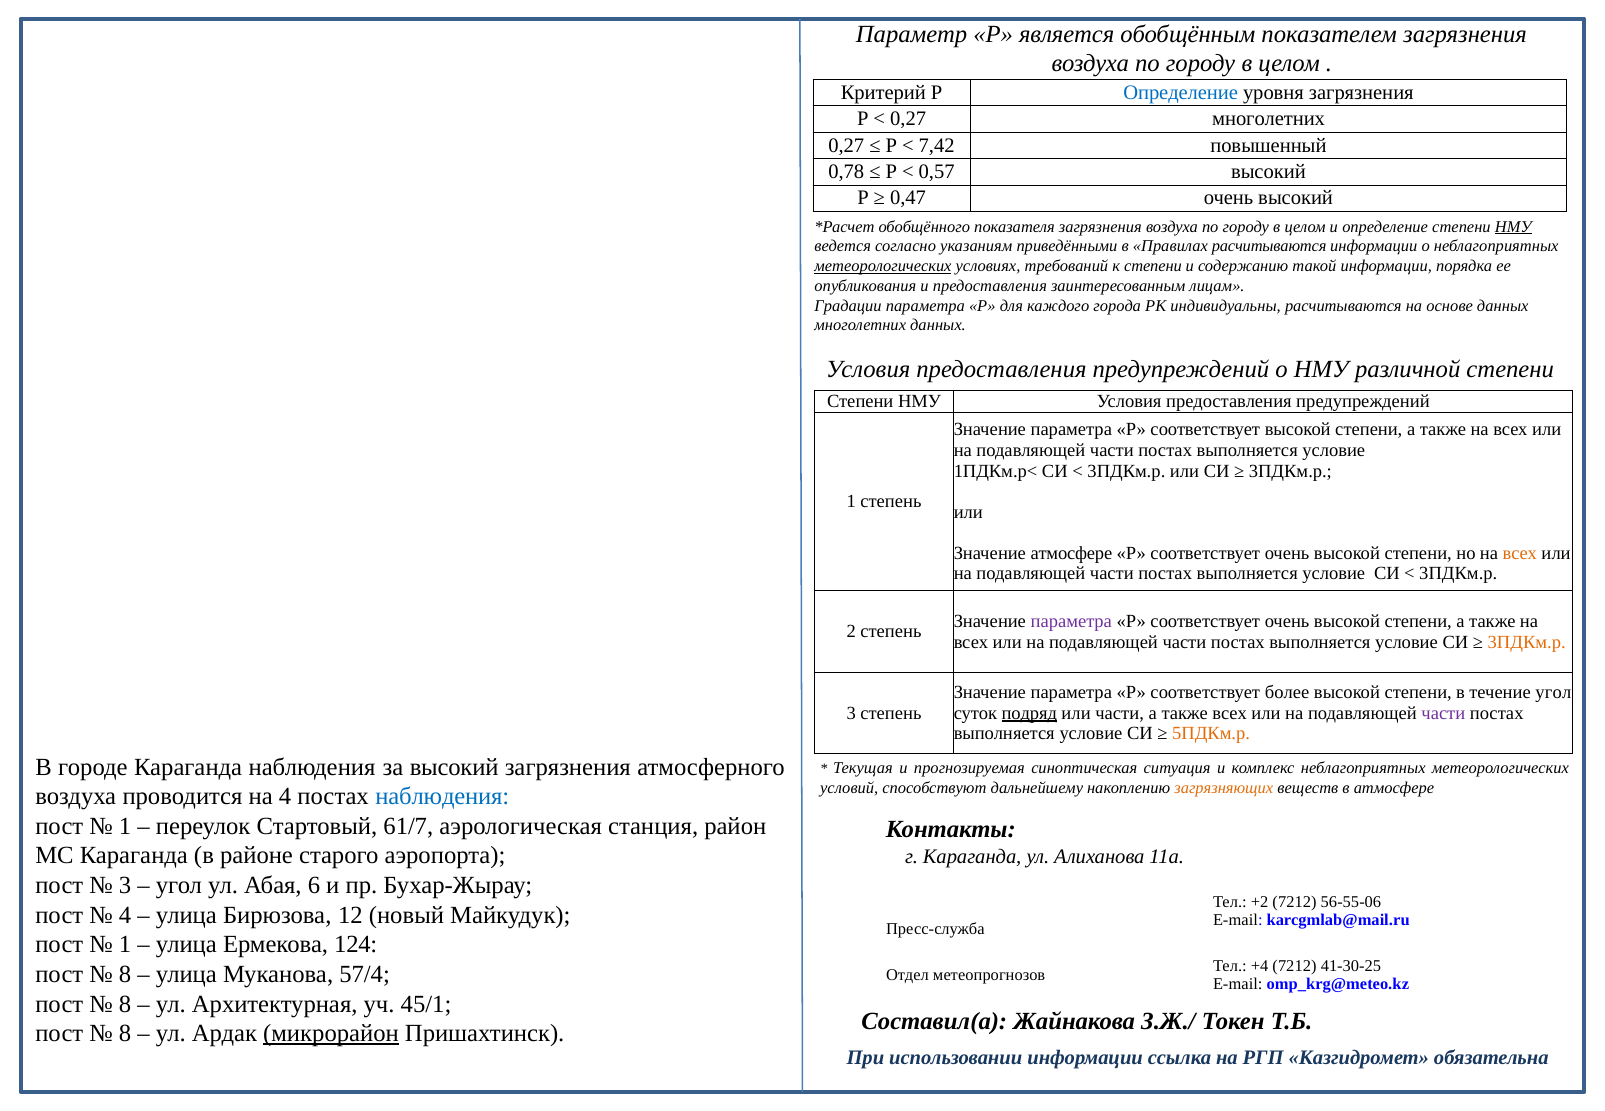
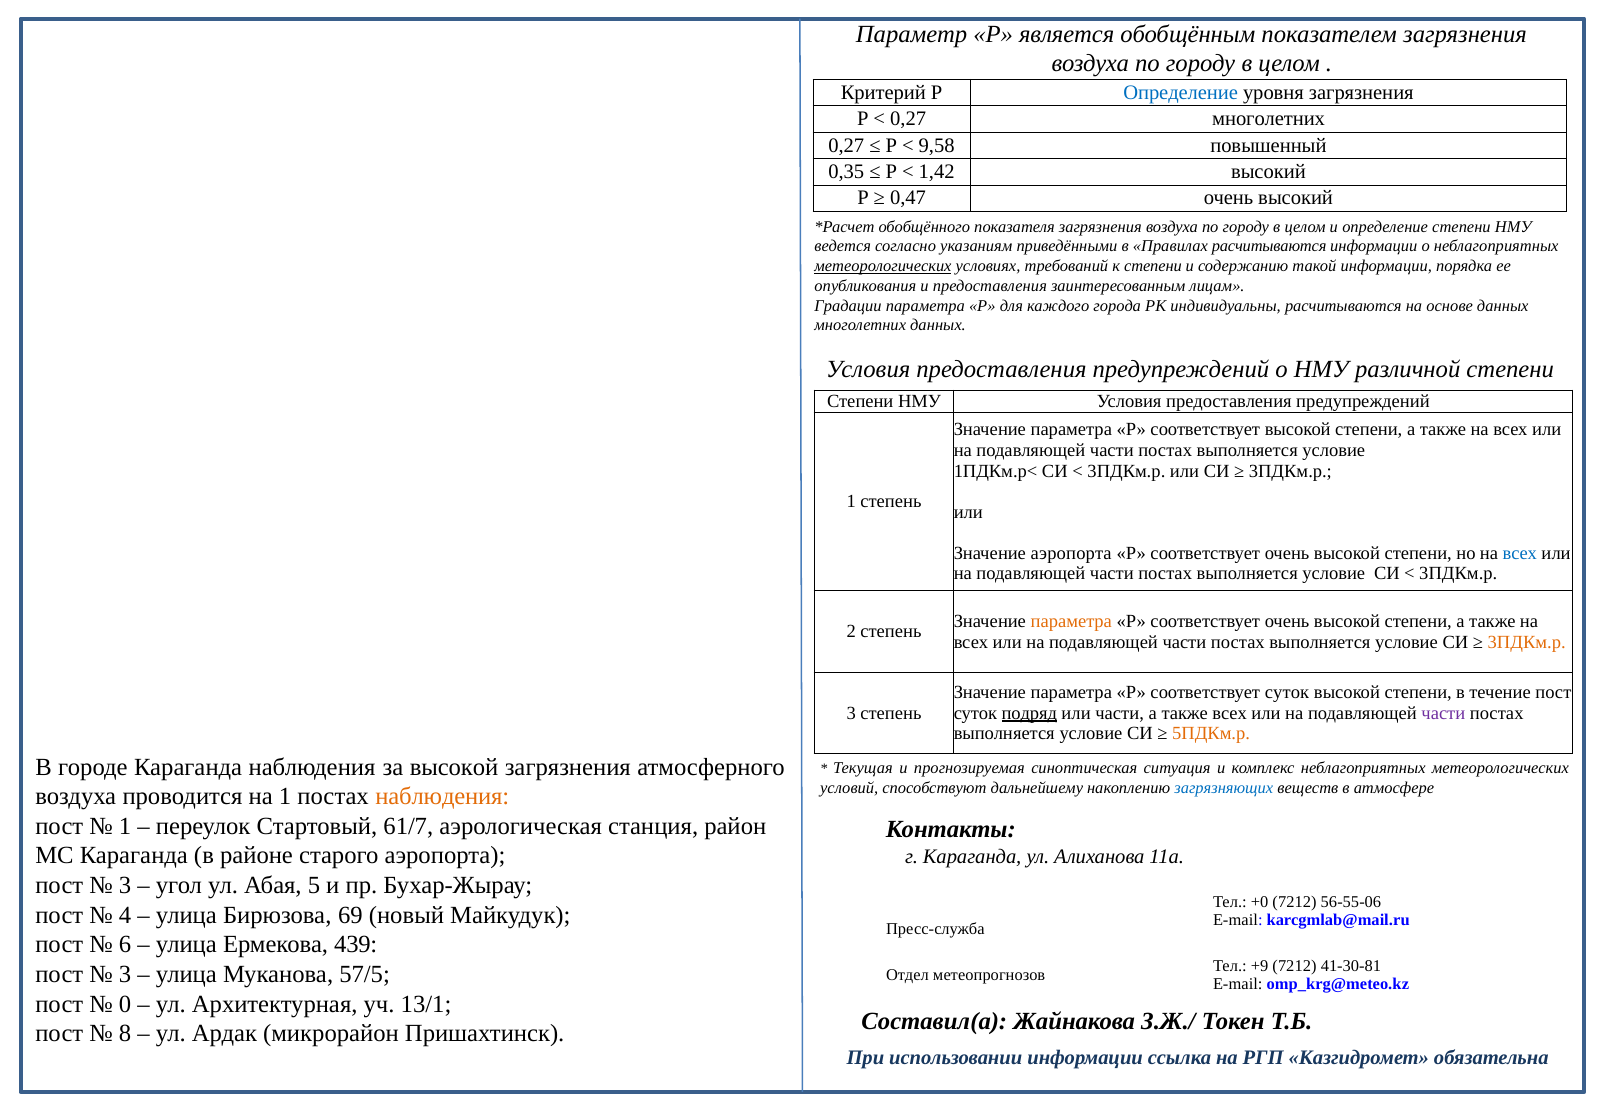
7,42: 7,42 -> 9,58 (937, 145)
0,78: 0,78 -> 0,35 (846, 172)
0,57: 0,57 -> 1,42 (937, 172)
НМУ underline: present -> none (1513, 227)
Значение атмосфере: атмосфере -> аэропорта (1071, 553)
всех colour: orange -> blue (1520, 553)
параметра colour: purple -> orange (1071, 622)
соответствует более: более -> суток (1287, 693)
течение угол: угол -> пост (1553, 693)
за высокий: высокий -> высокой (454, 767)
загрязняющих colour: orange -> blue (1224, 788)
на 4: 4 -> 1 (285, 797)
наблюдения colour: blue -> orange (442, 797)
6: 6 -> 5 (314, 886)
+2: +2 -> +0 (1260, 902)
12: 12 -> 69 (350, 915)
1: 1 -> 6 (125, 945)
124: 124 -> 439 (356, 945)
+4: +4 -> +9 (1260, 966)
41-30-25: 41-30-25 -> 41-30-81 (1351, 966)
8: 8 -> 3 (125, 974)
57/4: 57/4 -> 57/5 (365, 974)
8: 8 -> 0 (125, 1004)
45/1: 45/1 -> 13/1 (426, 1004)
микрорайон underline: present -> none (331, 1034)
